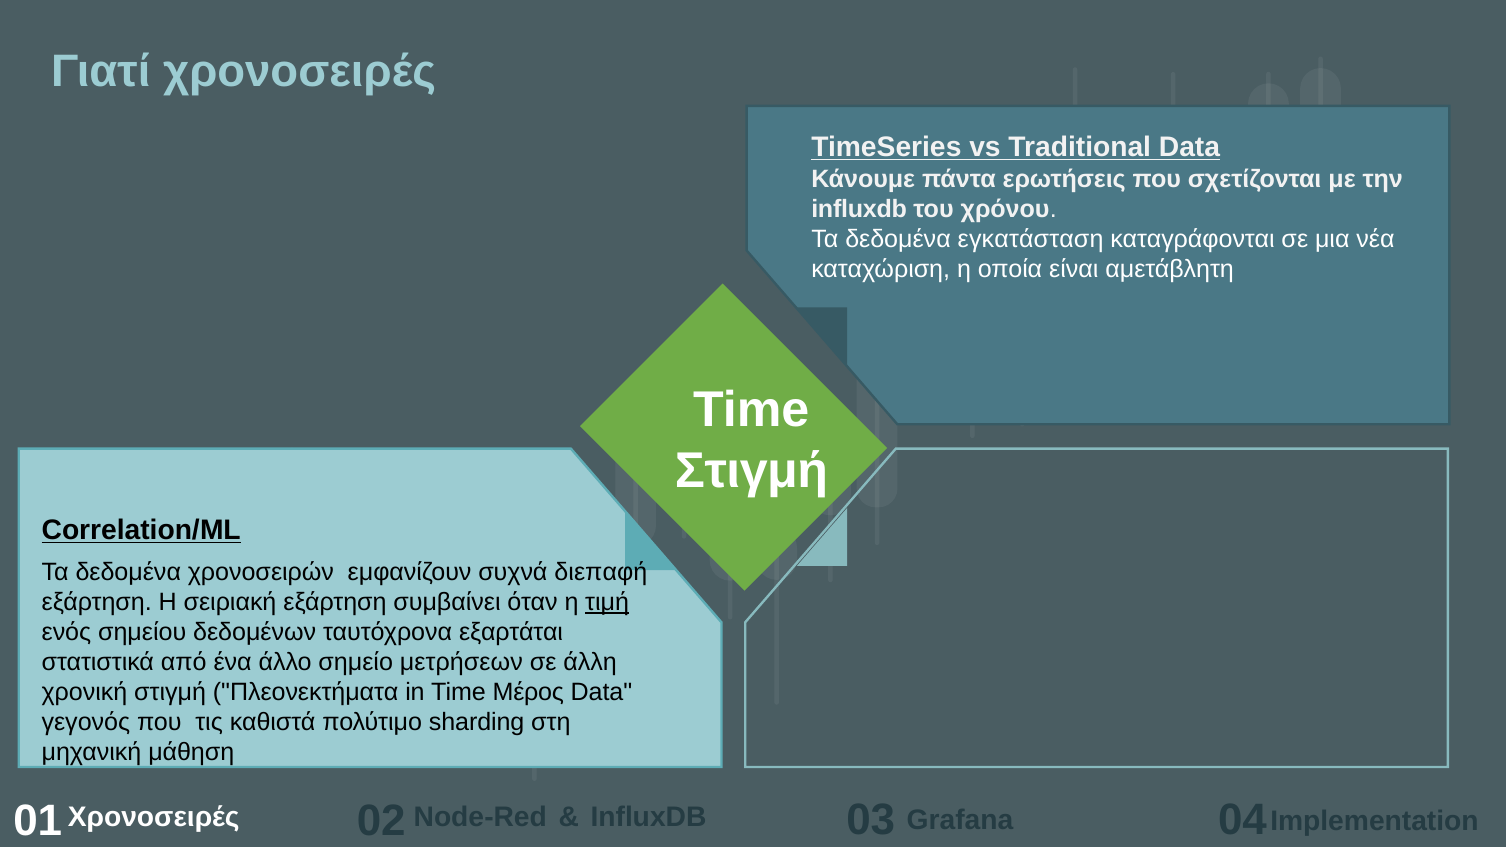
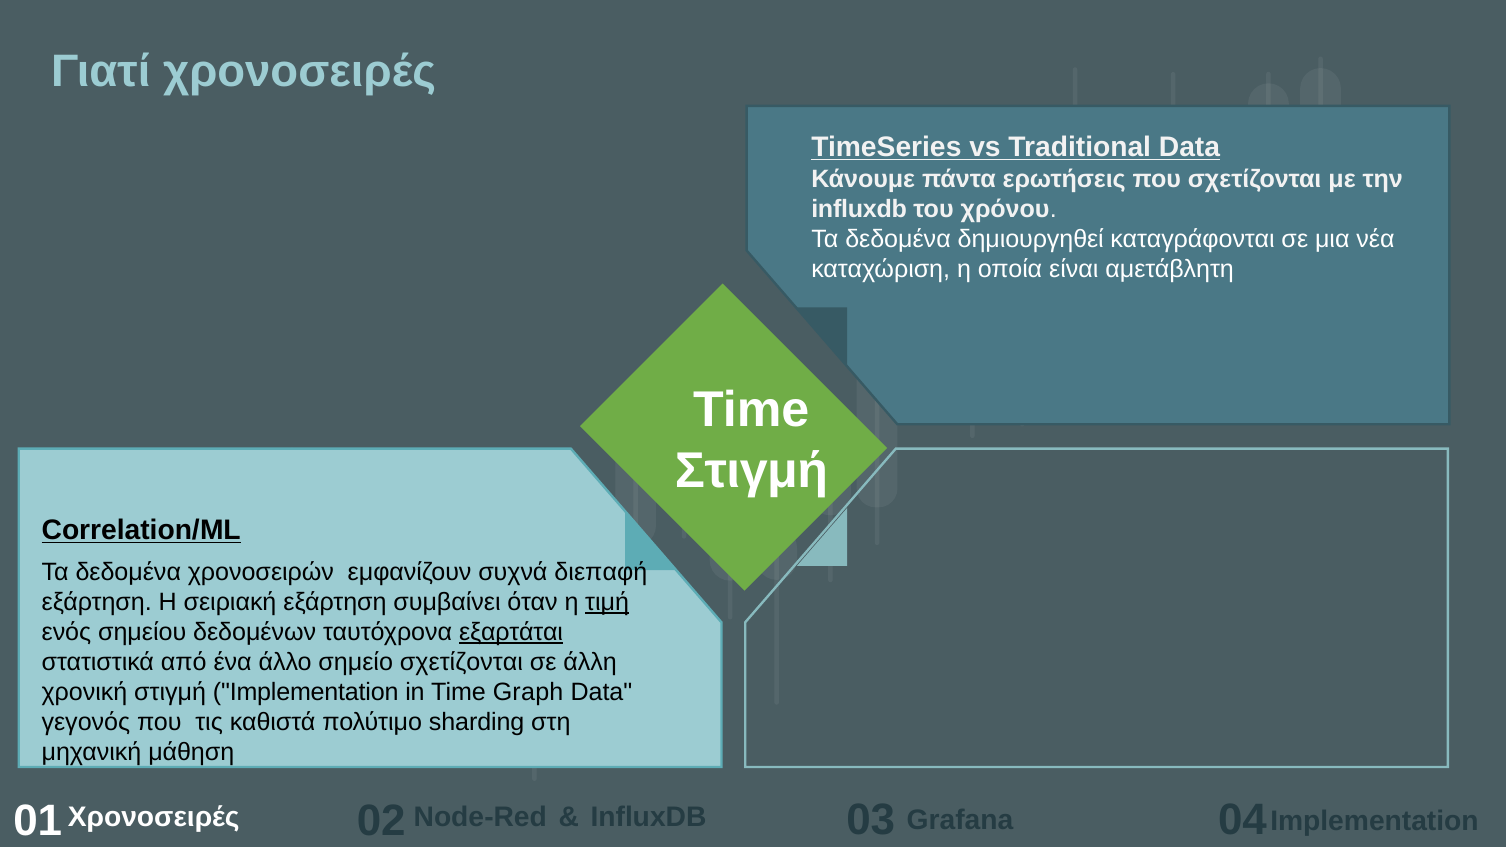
εγκατάσταση: εγκατάσταση -> δημιουργηθεί (1031, 239)
εξαρτάται underline: none -> present (511, 632)
σημείο μετρήσεων: μετρήσεων -> σχετίζονται (461, 662)
στιγμή Πλεονεκτήματα: Πλεονεκτήματα -> Implementation (306, 692)
Μέρος: Μέρος -> Graph (528, 692)
